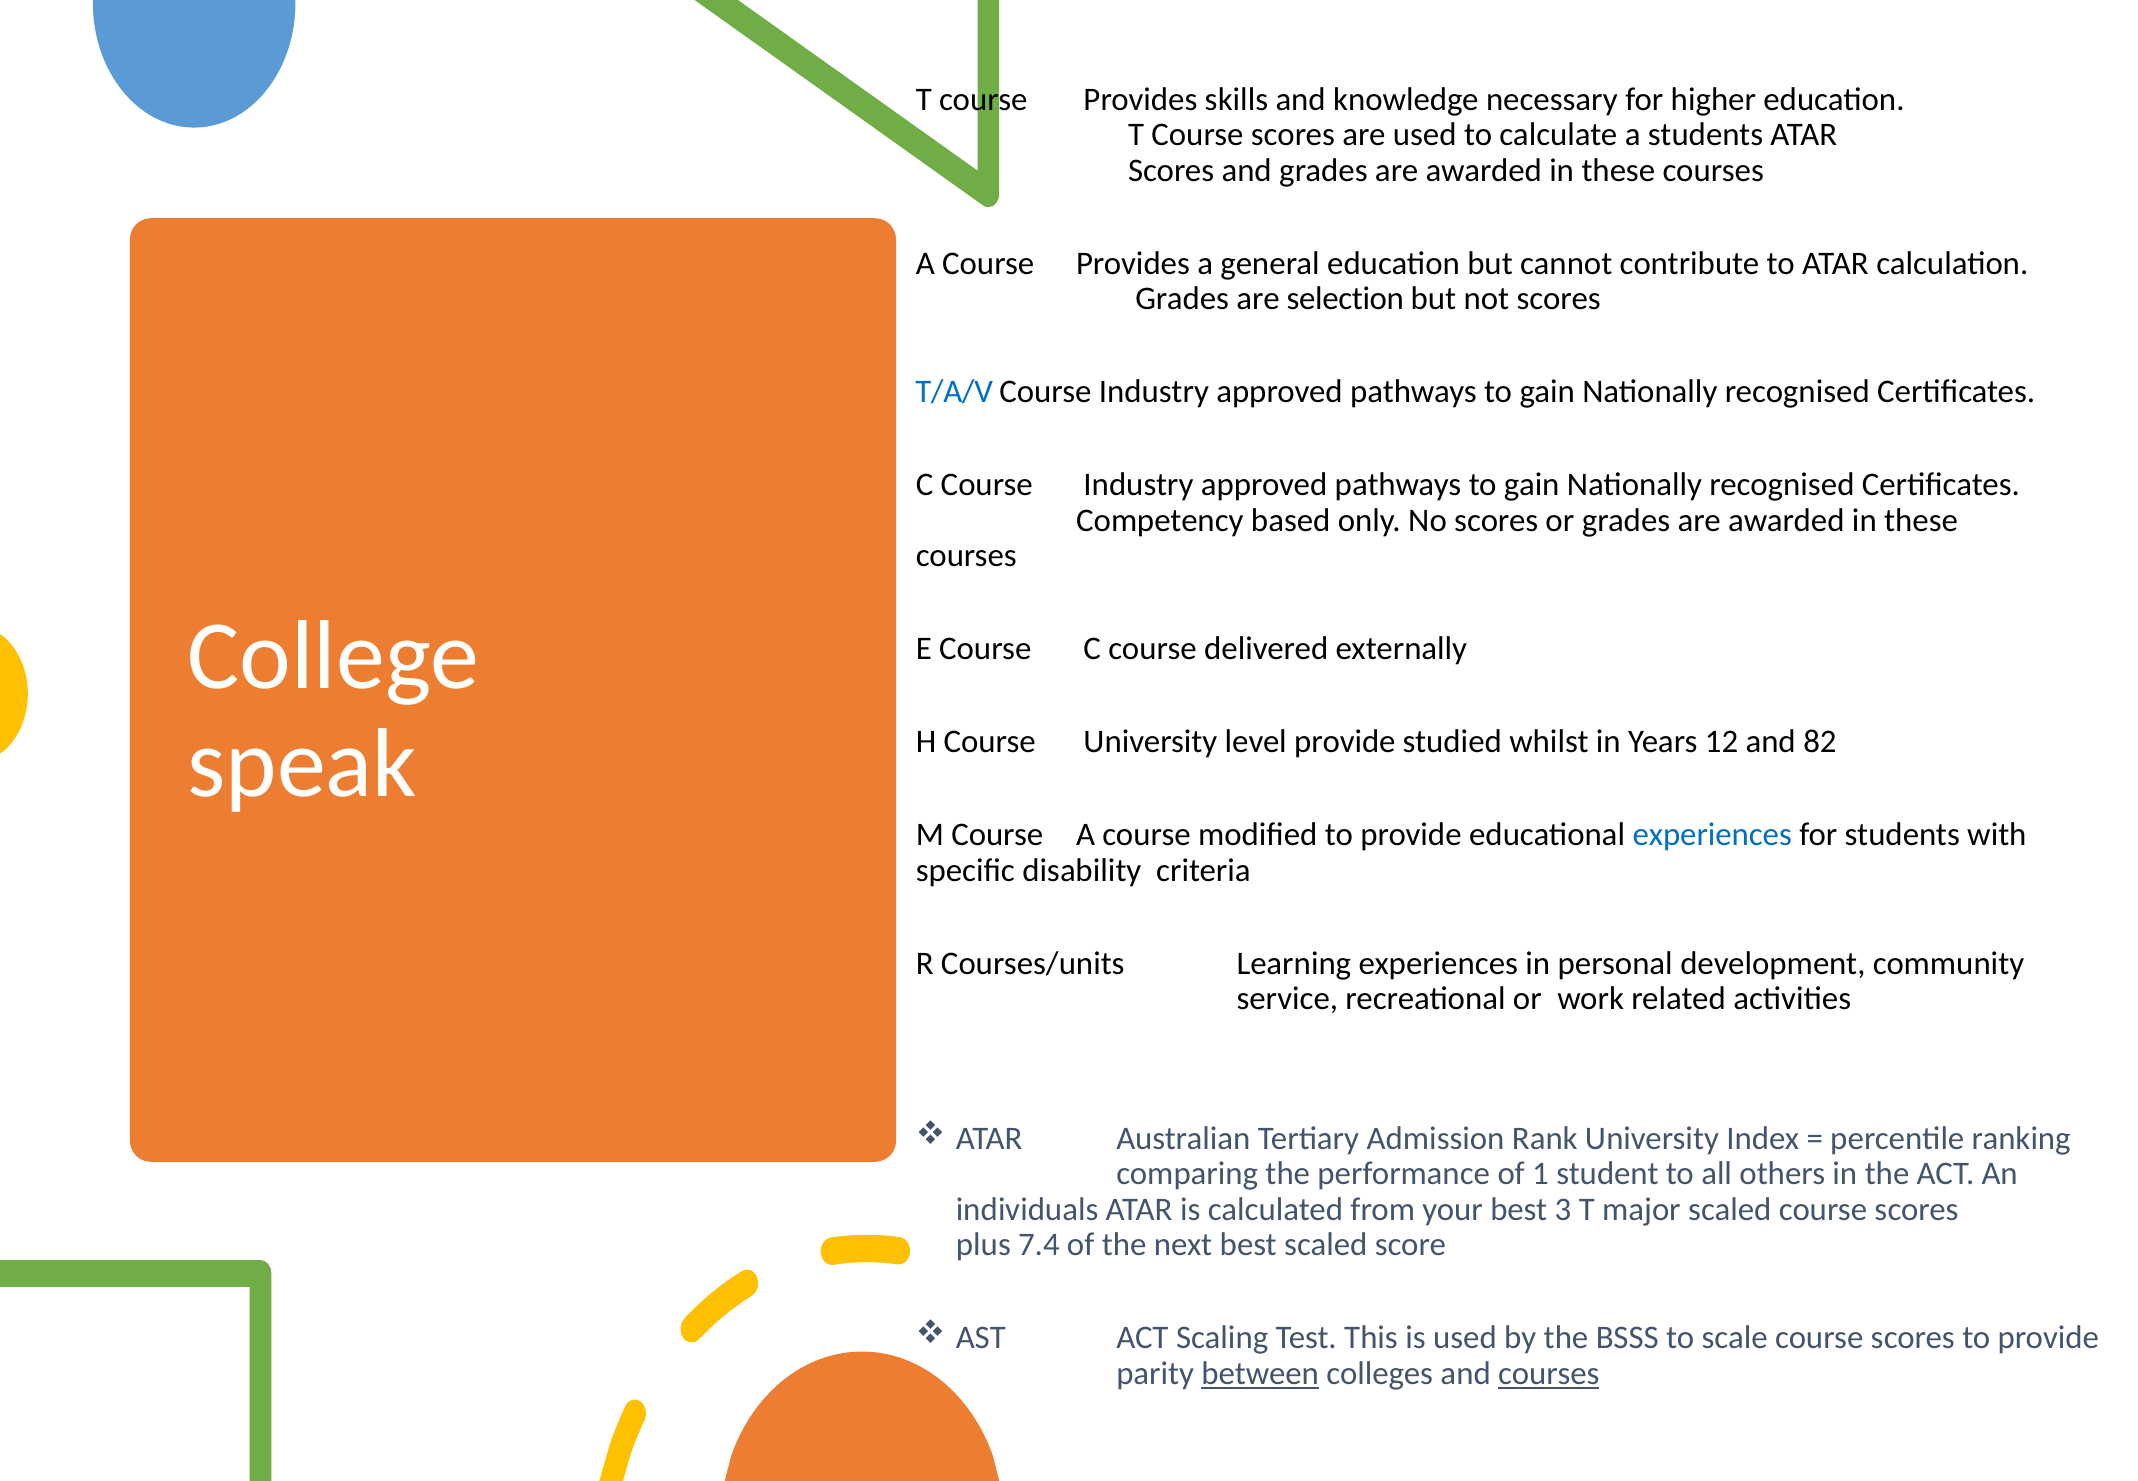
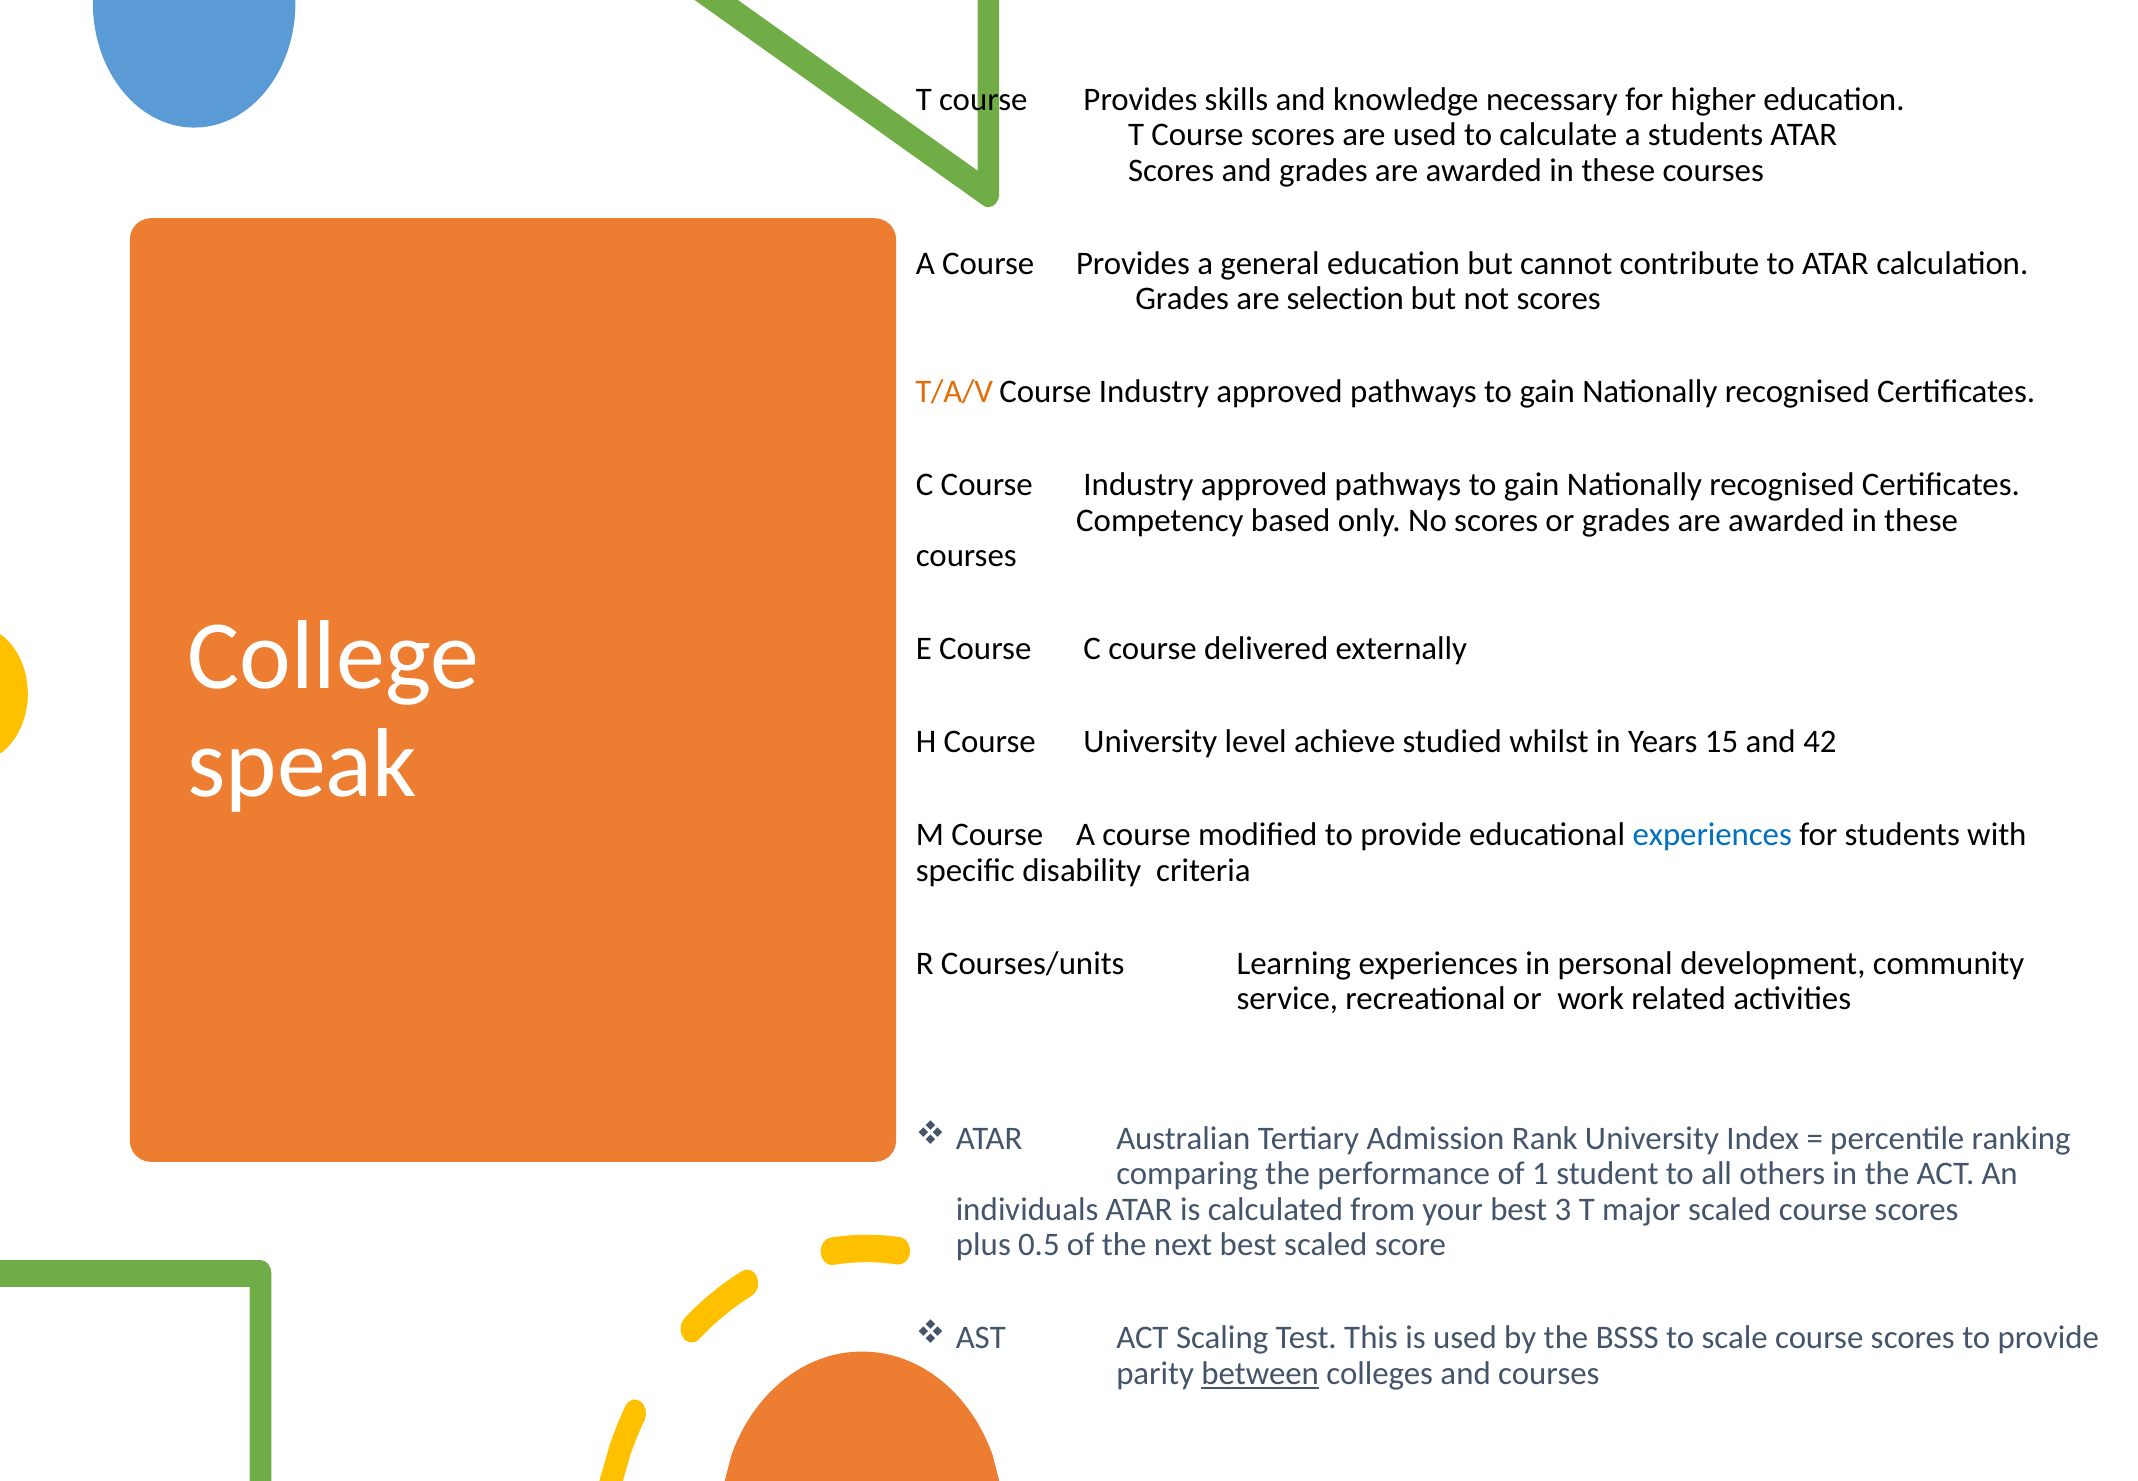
T/A/V colour: blue -> orange (954, 392)
level provide: provide -> achieve (1345, 742)
12: 12 -> 15 (1722, 742)
82: 82 -> 42 (1820, 742)
7.4: 7.4 -> 0.5 (1039, 1245)
courses underline: present -> none (1549, 1373)
